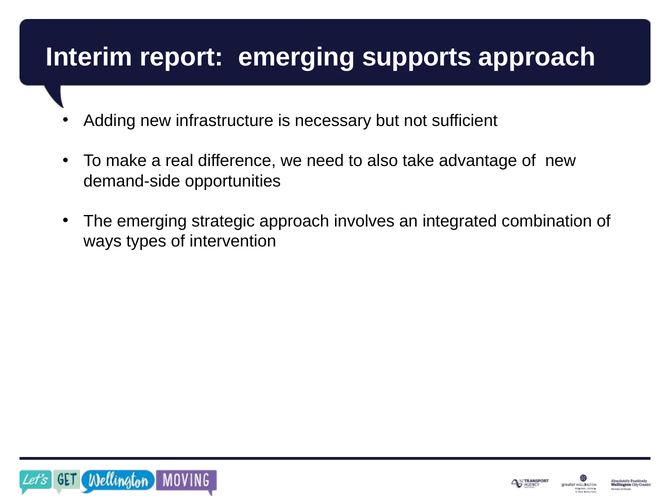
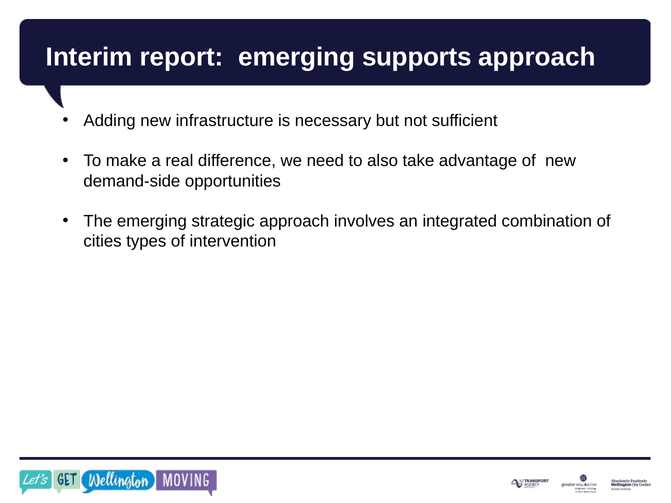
ways: ways -> cities (103, 242)
